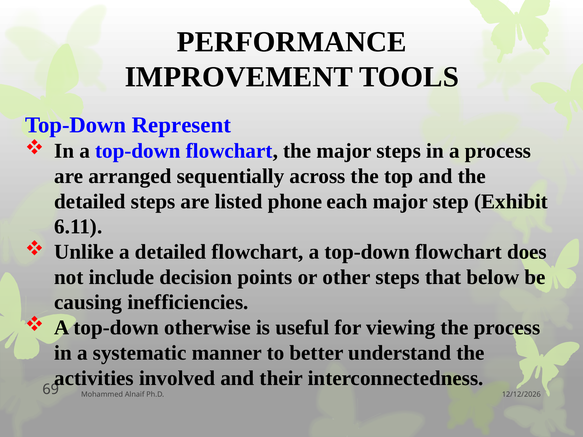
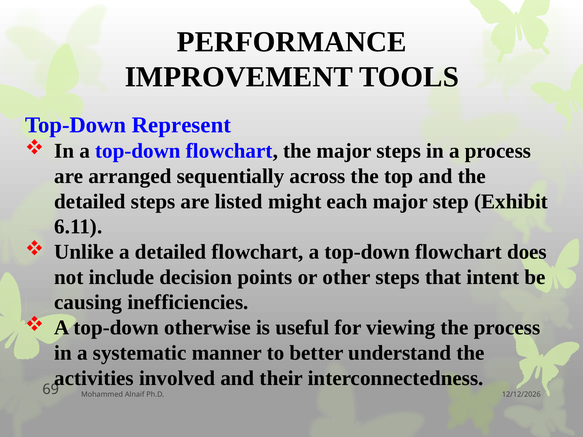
phone: phone -> might (295, 202)
below: below -> intent (493, 277)
